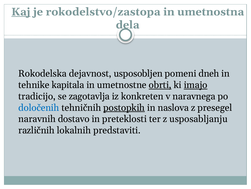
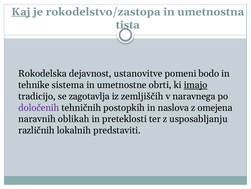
dela: dela -> tista (128, 25)
usposobljen: usposobljen -> ustanovitve (138, 73)
dneh: dneh -> bodo (209, 73)
kapitala: kapitala -> sistema (68, 85)
obrti underline: present -> none (160, 85)
konkreten: konkreten -> zemljiščih (142, 96)
določenih colour: blue -> purple (39, 107)
postopkih underline: present -> none (124, 107)
presegel: presegel -> omejena (215, 107)
dostavo: dostavo -> oblikah (74, 119)
